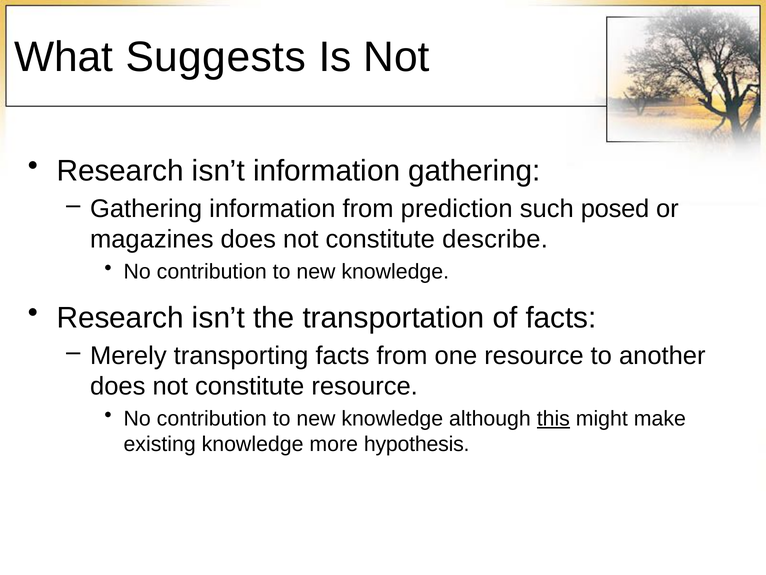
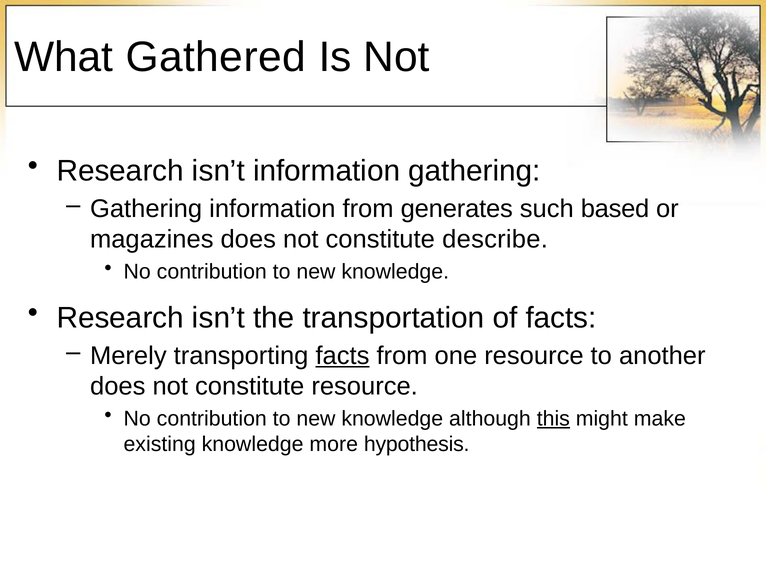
Suggests: Suggests -> Gathered (216, 57)
prediction: prediction -> generates (457, 209)
posed: posed -> based (615, 209)
facts underline: none -> present (342, 355)
